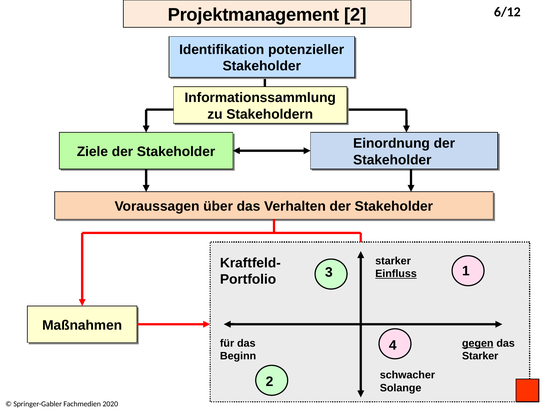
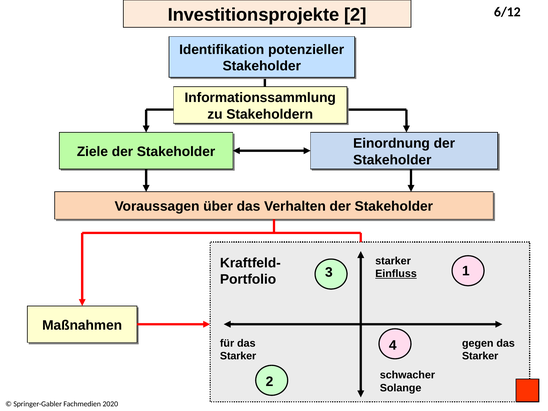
Projektmanagement: Projektmanagement -> Investitionsprojekte (253, 15)
gegen underline: present -> none (478, 343)
Beginn: Beginn -> Starker (238, 356)
